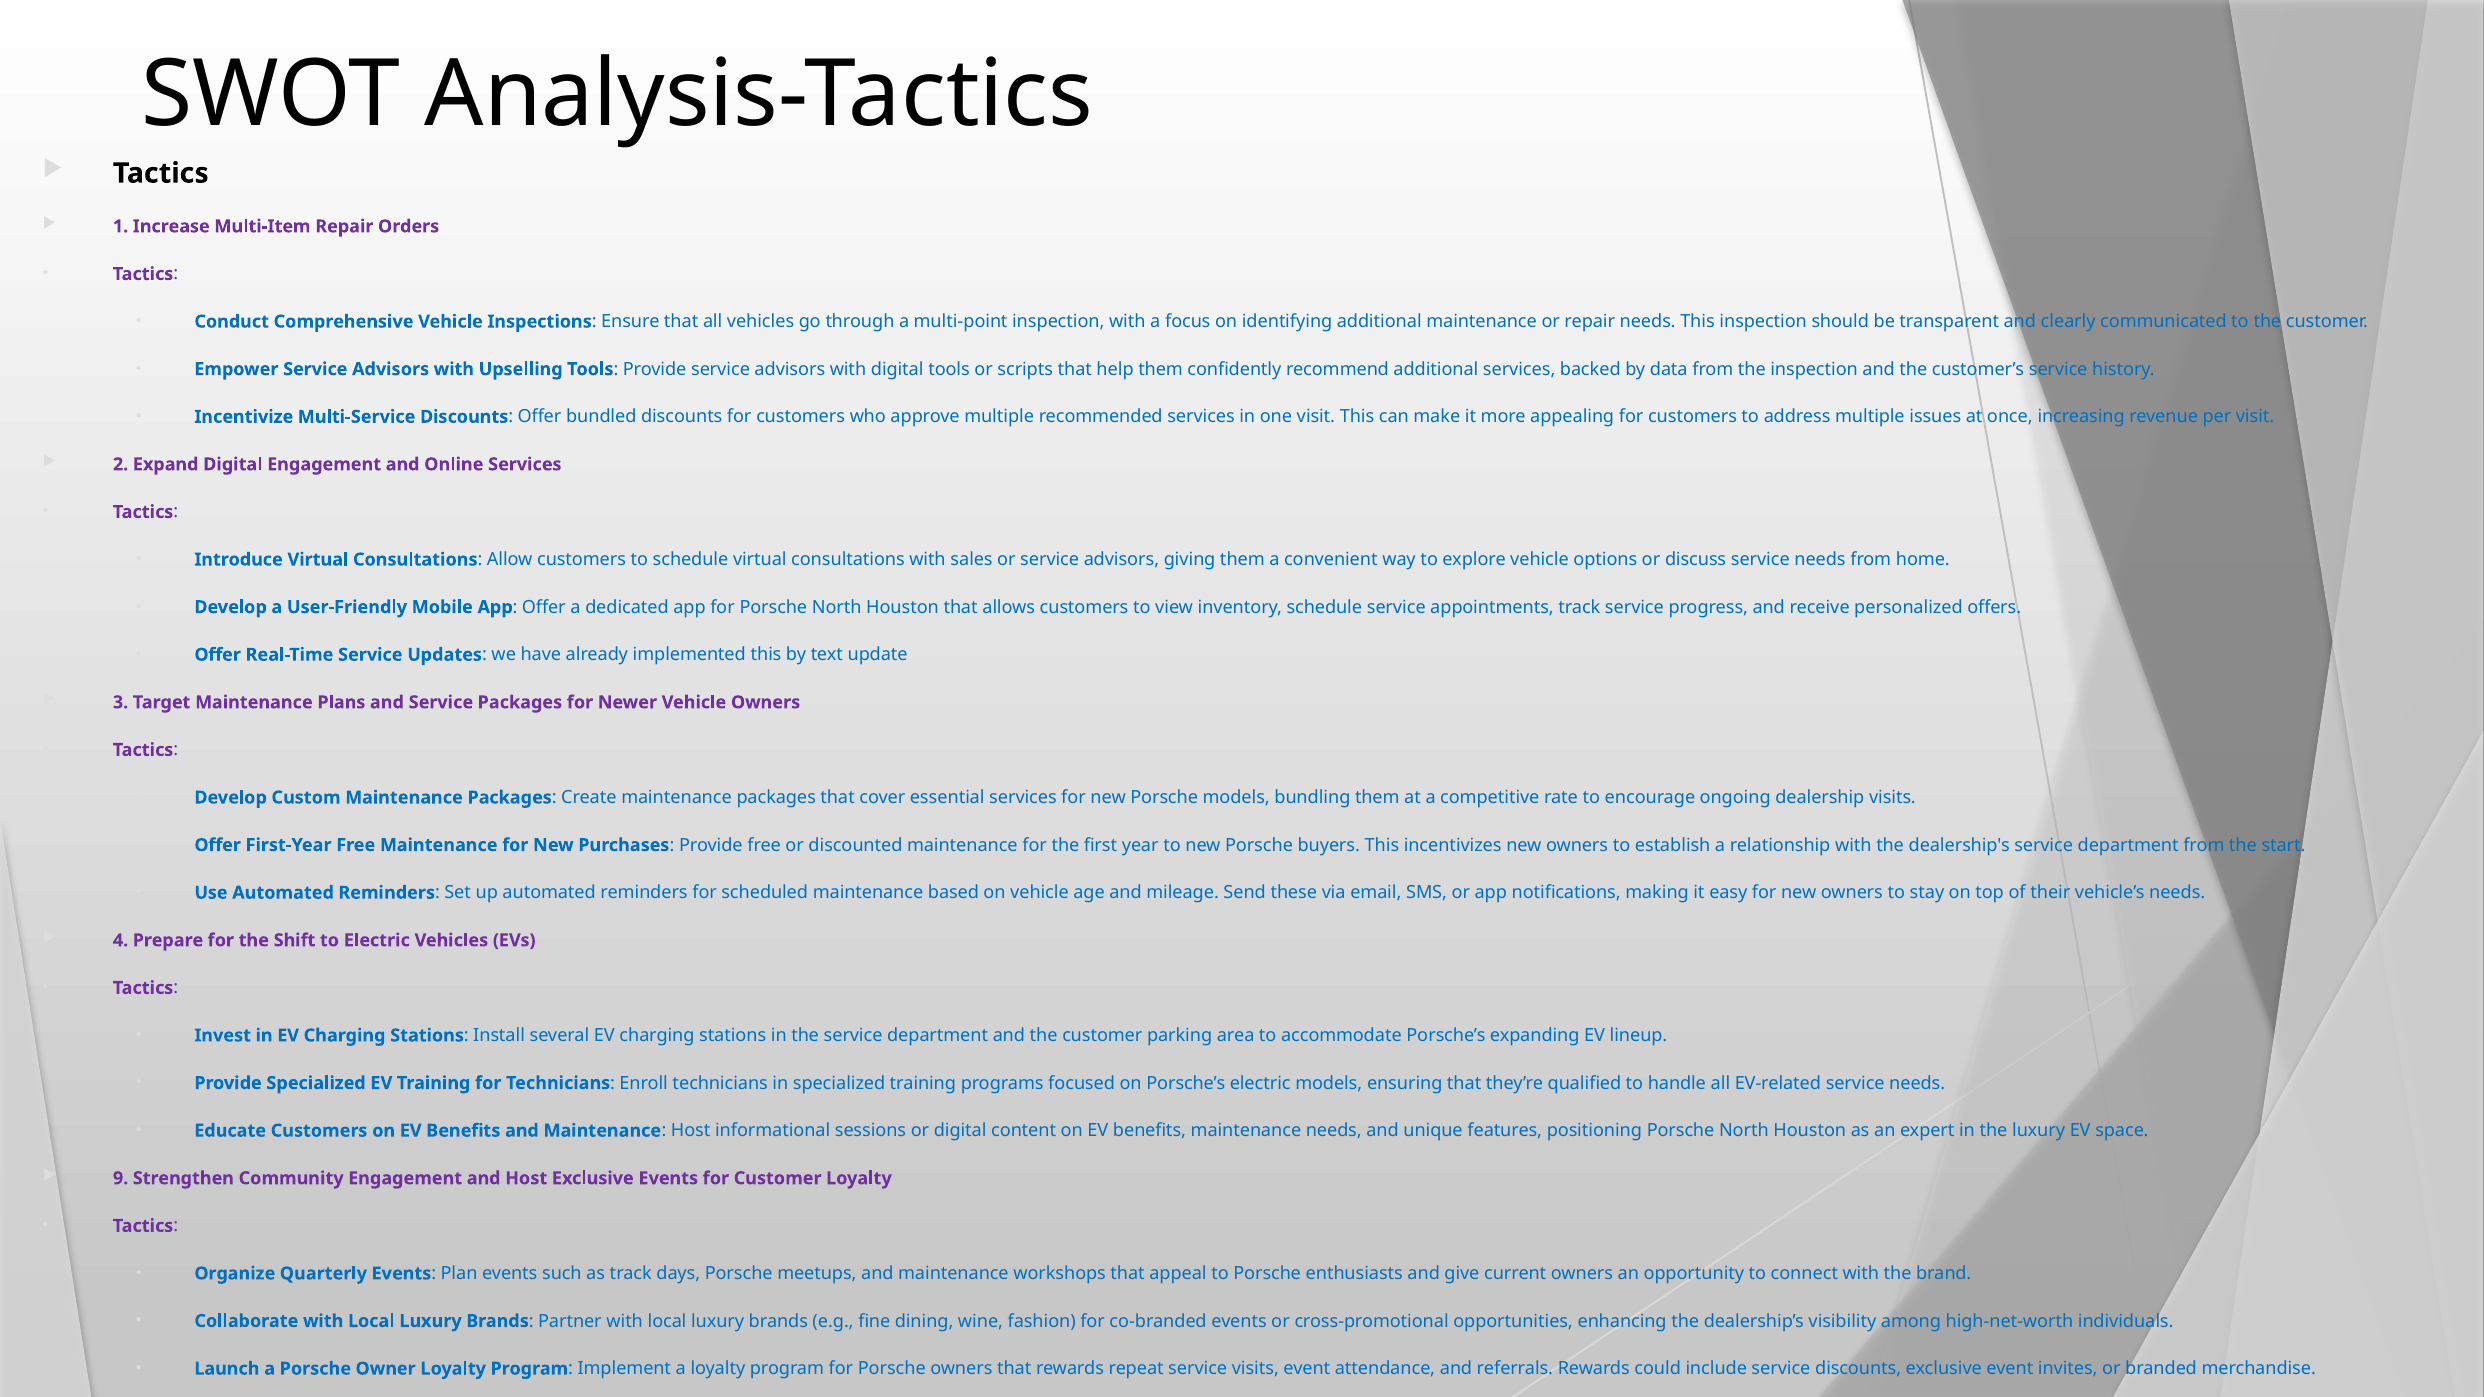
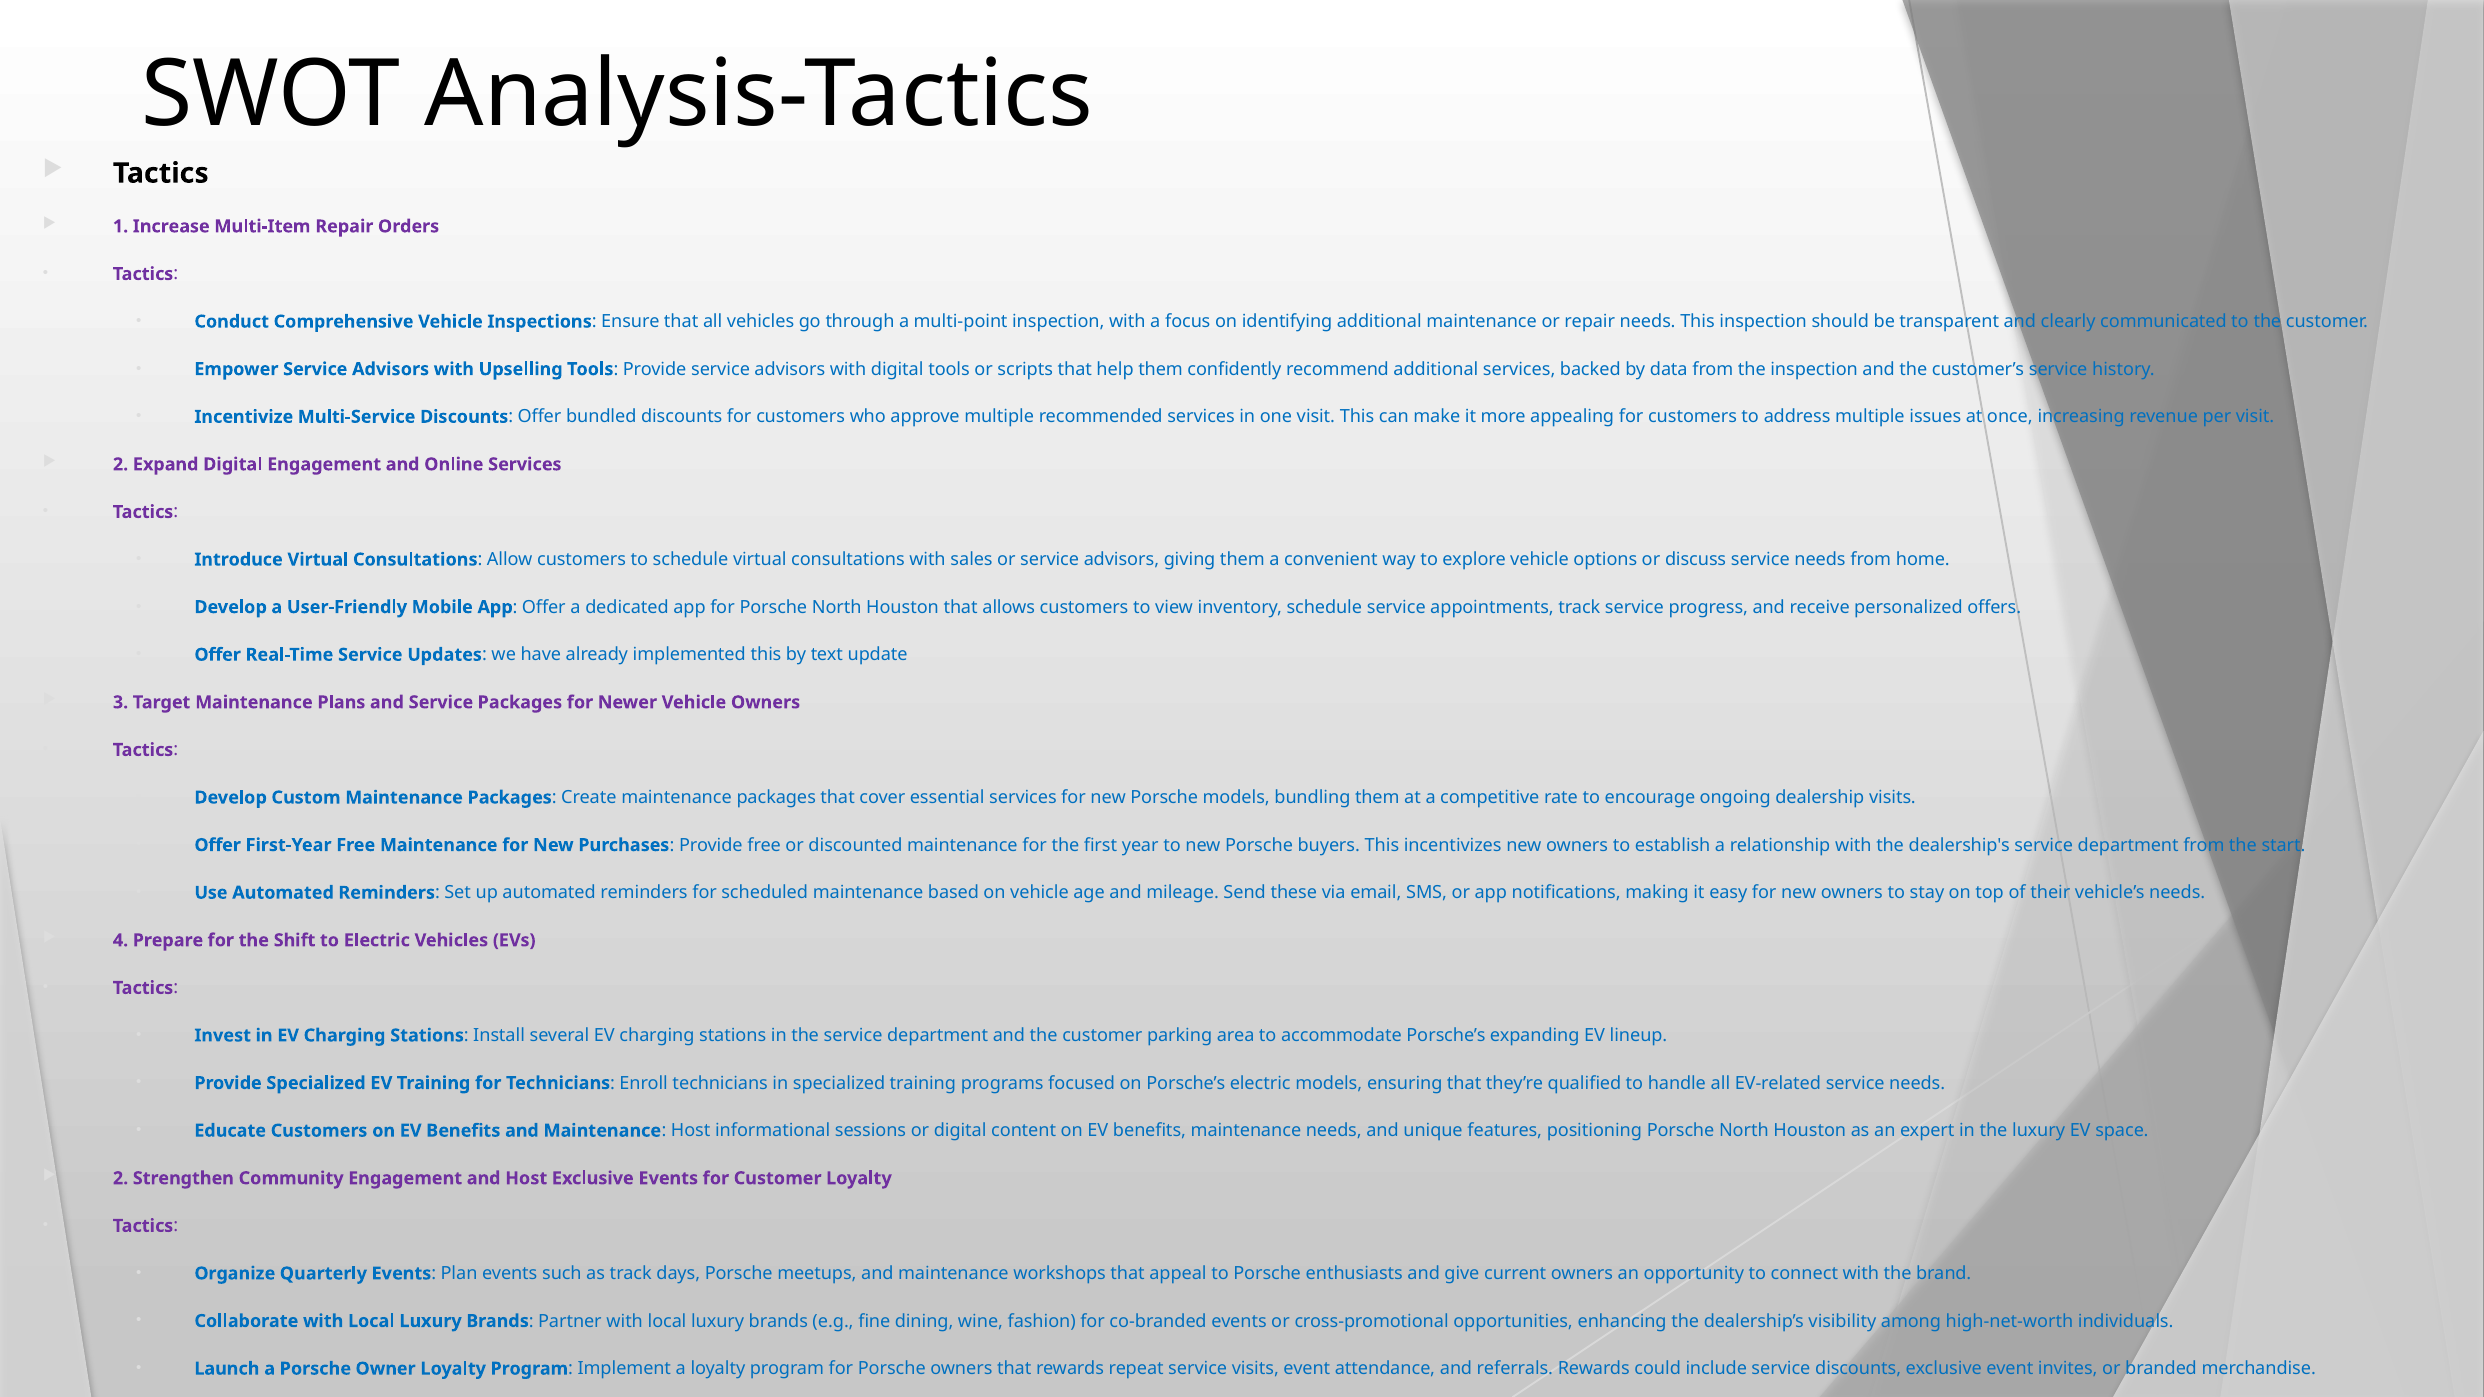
9: 9 -> 2 (121, 1178)
